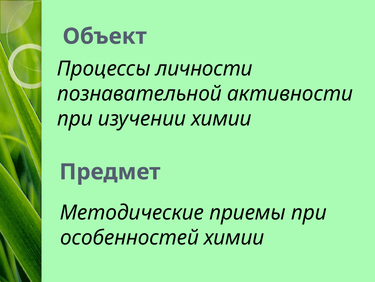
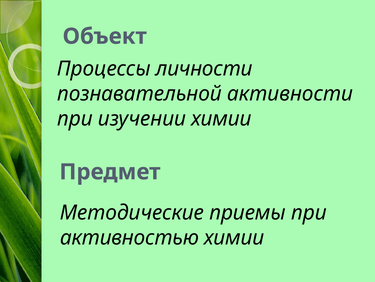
особенностей: особенностей -> активностью (130, 237)
